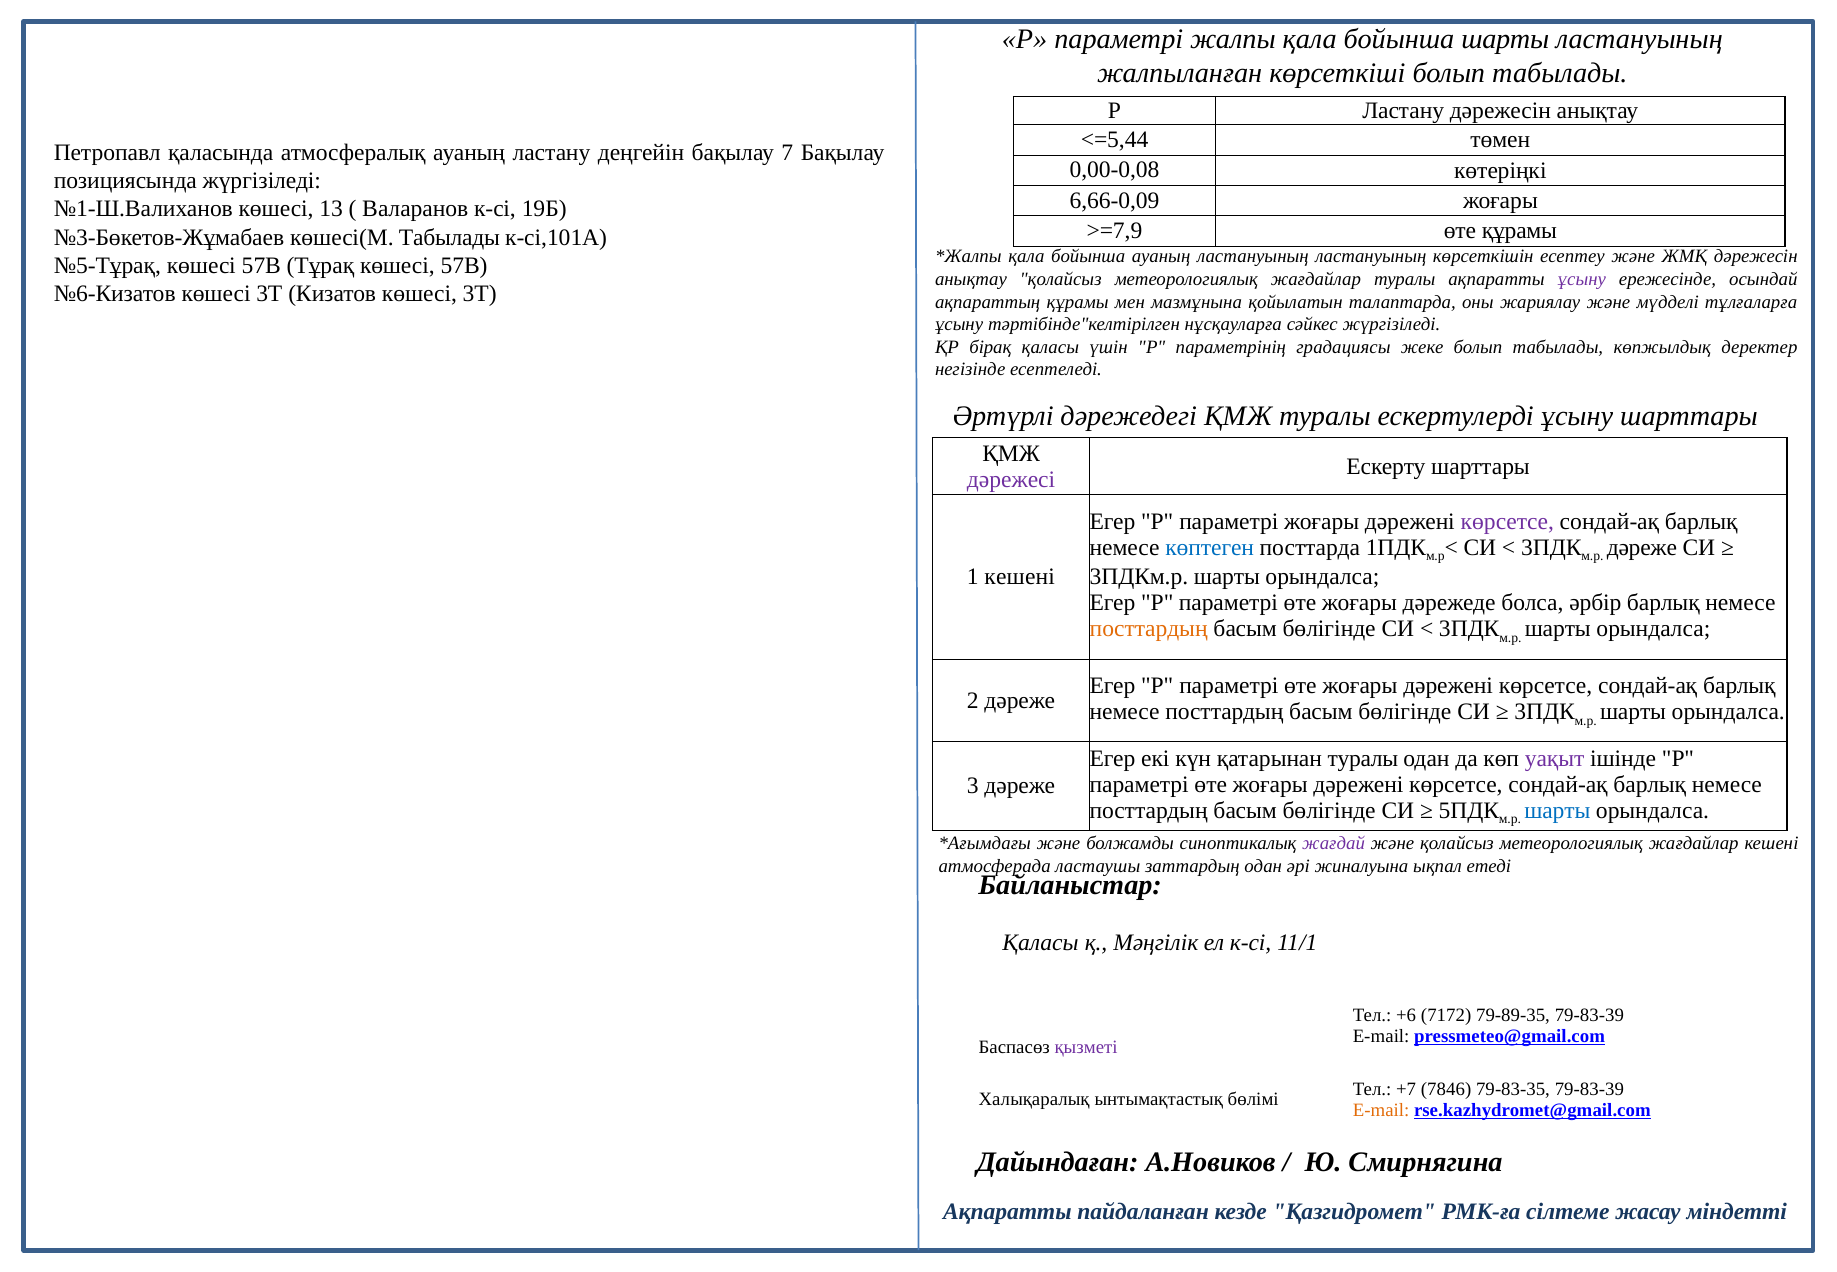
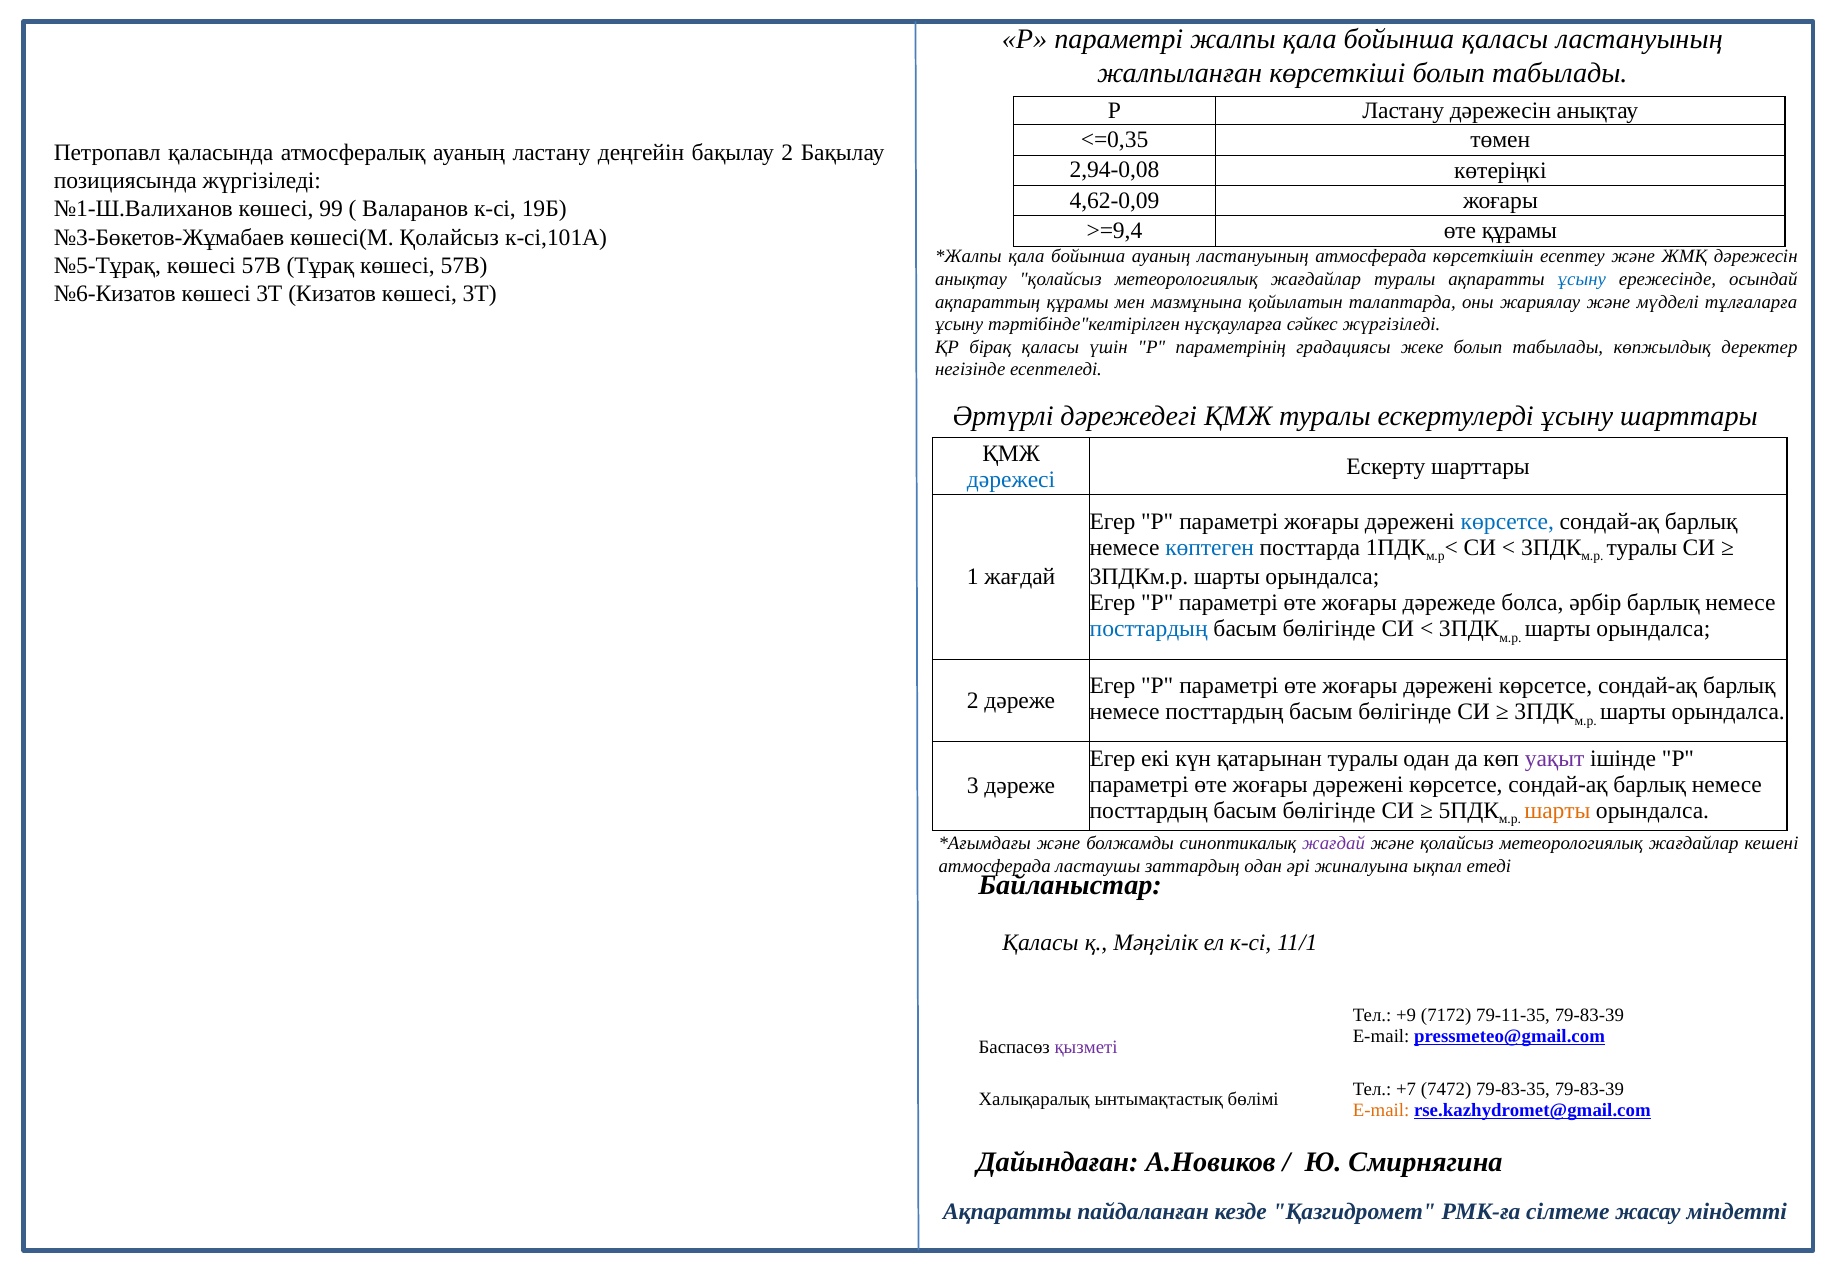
бойынша шарты: шарты -> қаласы (1505, 40)
<=5,44: <=5,44 -> <=0,35 (1115, 140)
бақылау 7: 7 -> 2 (787, 153)
0,00-0,08: 0,00-0,08 -> 2,94-0,08 (1114, 170)
6,66-0,09: 6,66-0,09 -> 4,62-0,09 (1114, 200)
13: 13 -> 99 (331, 209)
>=7,9: >=7,9 -> >=9,4 (1114, 231)
көшесі(М Табылады: Табылады -> Қолайсыз (449, 237)
ластануының ластануының: ластануының -> атмосферада (1371, 257)
ұсыну colour: purple -> blue (1582, 279)
дәрежесі colour: purple -> blue (1011, 479)
көрсетсе colour: purple -> blue (1507, 521)
дәреже: дәреже -> туралы (1642, 547)
1 кешені: кешені -> жағдай (1020, 577)
посттардың colour: orange -> blue (1149, 629)
шарты colour: blue -> orange (1557, 810)
+6: +6 -> +9 (1406, 1015)
79-89-35: 79-89-35 -> 79-11-35 (1513, 1015)
7846: 7846 -> 7472 (1446, 1089)
